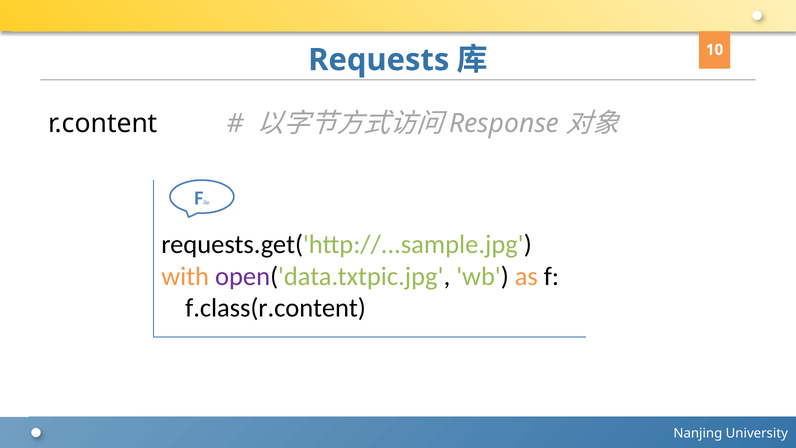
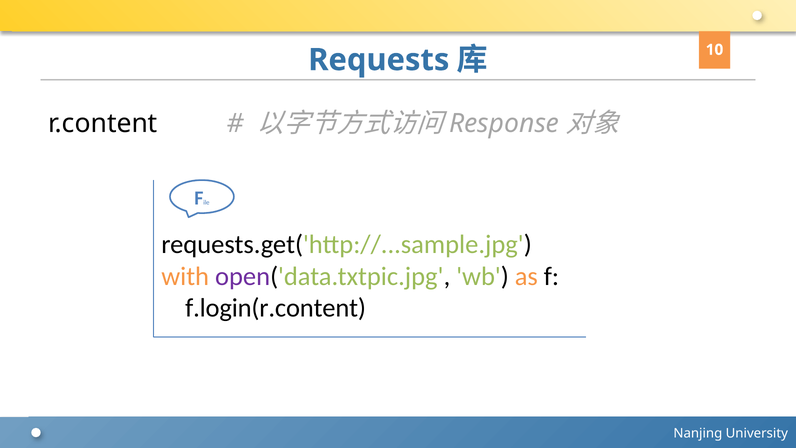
f.class(r.content: f.class(r.content -> f.login(r.content (276, 308)
